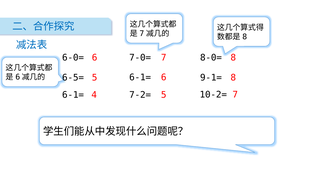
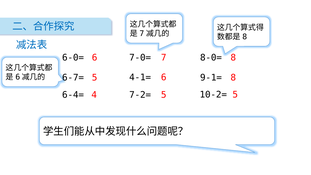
6-1=: 6-1= -> 4-1= (140, 77)
6-5=: 6-5= -> 6-7= (73, 78)
6-1=: 6-1= -> 6-4= (73, 95)
4 7: 7 -> 5 (235, 95)
